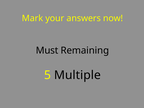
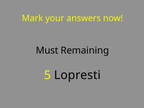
Multiple: Multiple -> Lopresti (77, 75)
